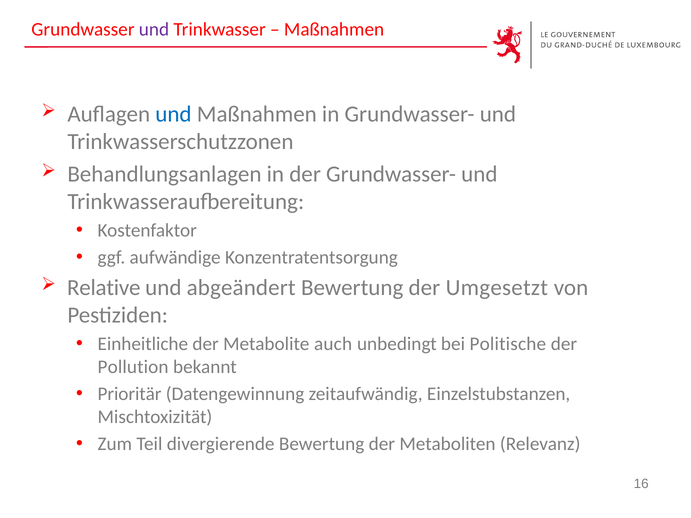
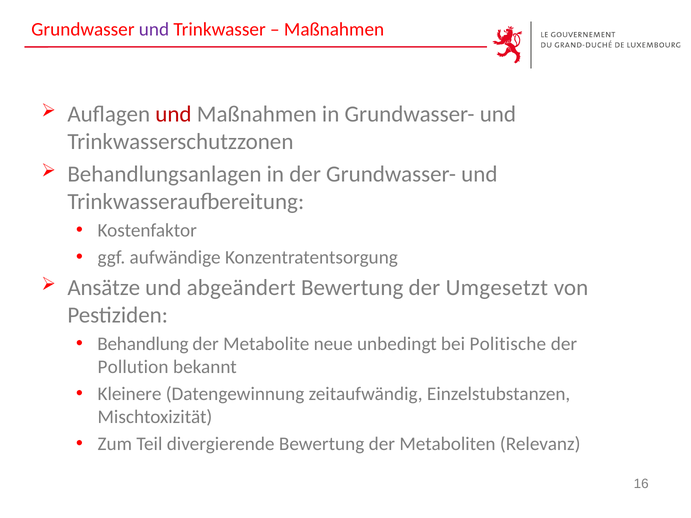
und colour: blue -> red (173, 114)
Relative: Relative -> Ansätze (104, 288)
Einheitliche: Einheitliche -> Behandlung (143, 344)
auch: auch -> neue (333, 344)
Prioritär: Prioritär -> Kleinere (130, 394)
